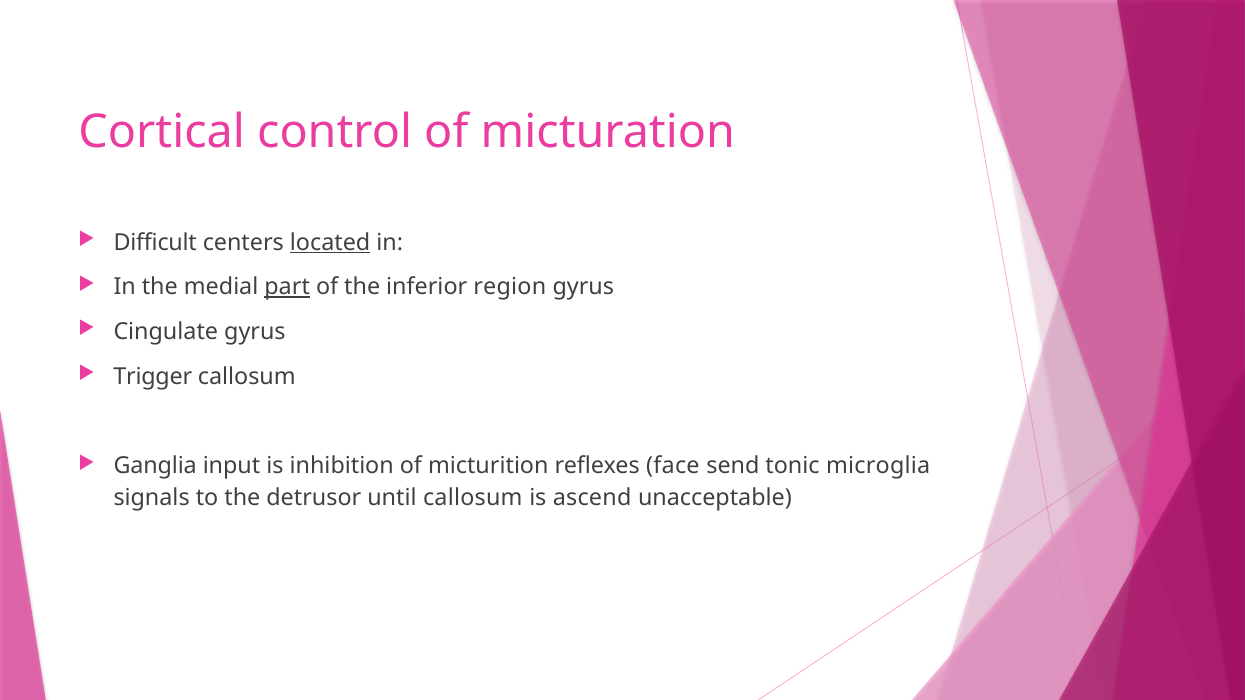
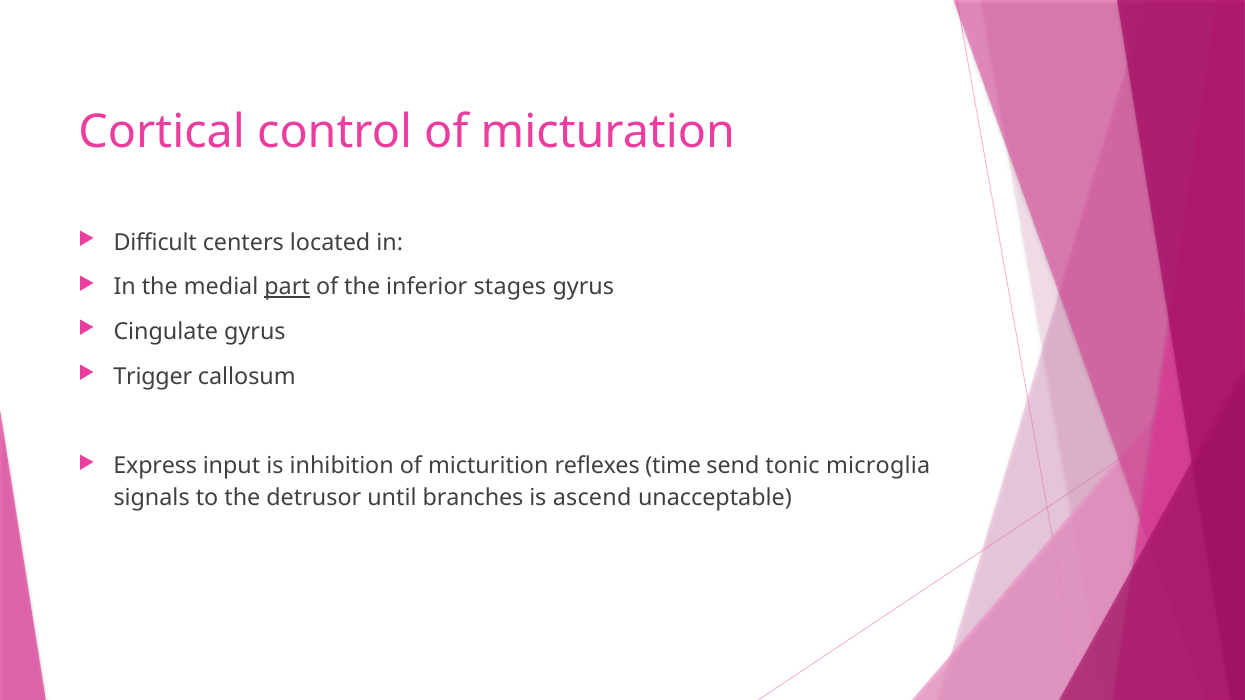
located underline: present -> none (330, 242)
region: region -> stages (510, 287)
Ganglia: Ganglia -> Express (155, 466)
face: face -> time (673, 466)
until callosum: callosum -> branches (473, 498)
